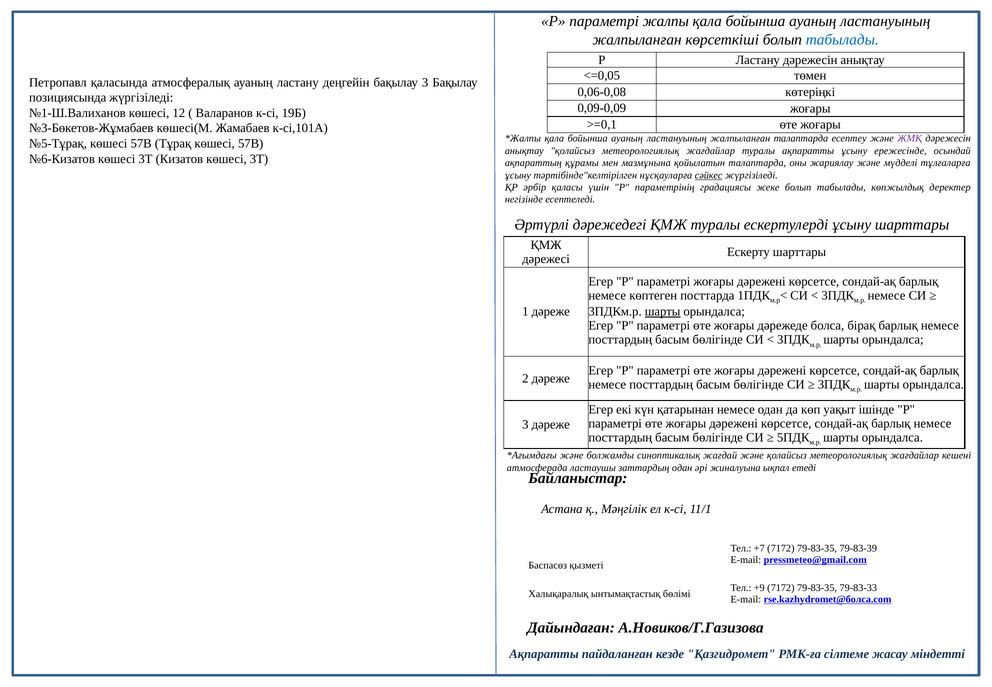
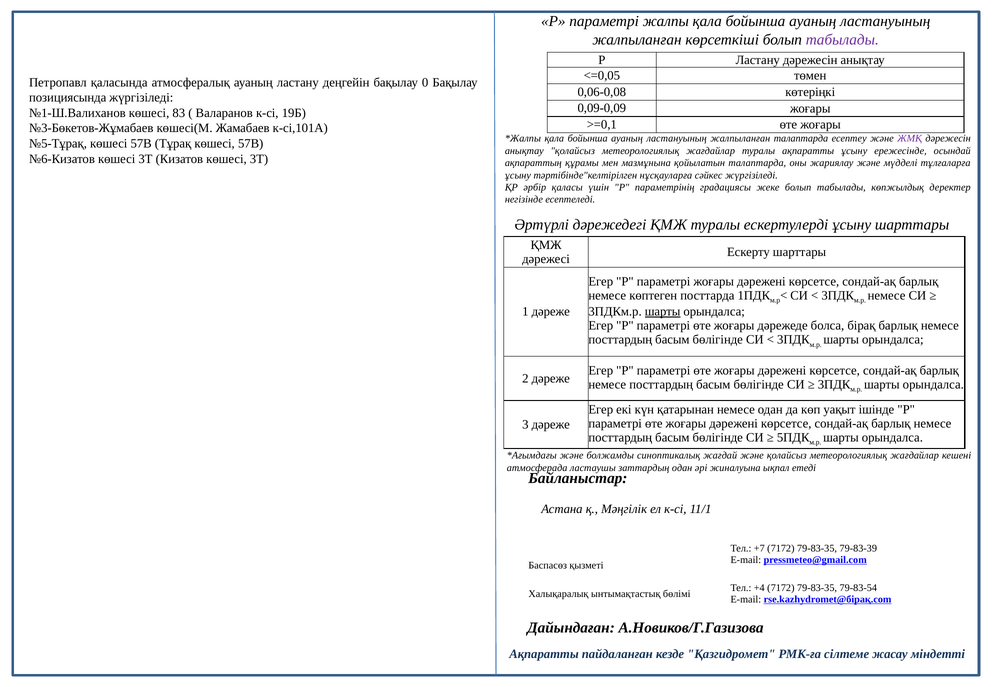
табылады colour: blue -> purple (842, 40)
бақылау 3: 3 -> 0 (425, 82)
12: 12 -> 83 (179, 113)
сәйкес underline: present -> none (709, 175)
+9: +9 -> +4 (759, 588)
79-83-33: 79-83-33 -> 79-83-54 (858, 588)
rse.kazhydromet@болса.com: rse.kazhydromet@болса.com -> rse.kazhydromet@бірақ.com (828, 599)
